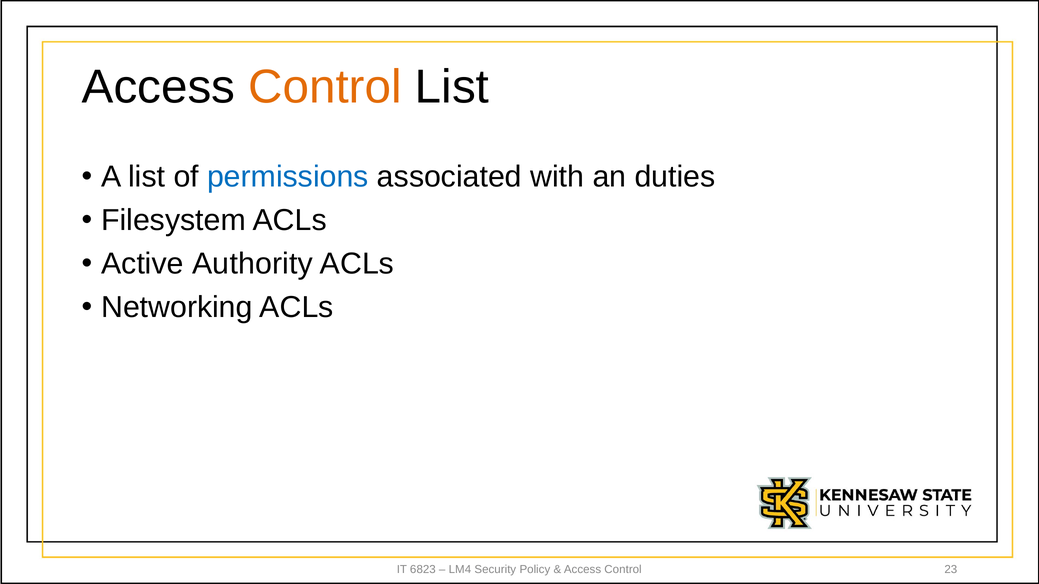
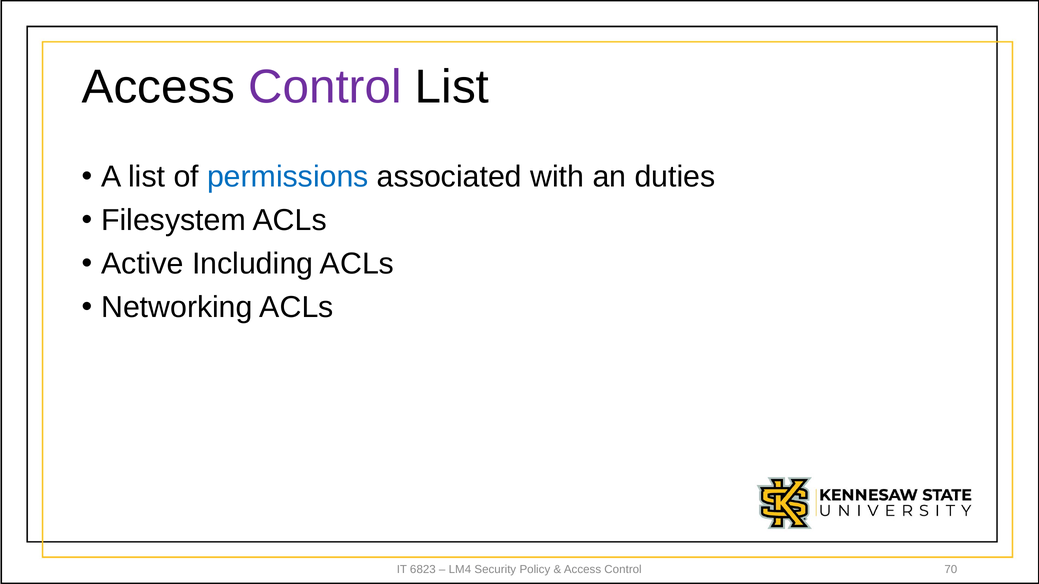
Control colour: orange -> purple (325, 87)
Authority: Authority -> Including (253, 264)
23: 23 -> 70 (951, 570)
